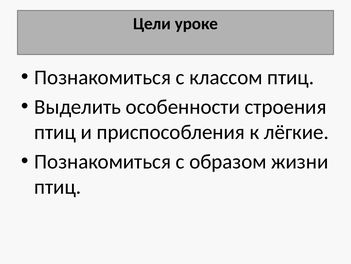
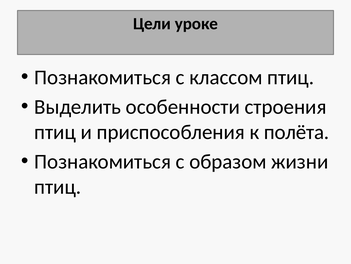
лёгкие: лёгкие -> полёта (297, 132)
